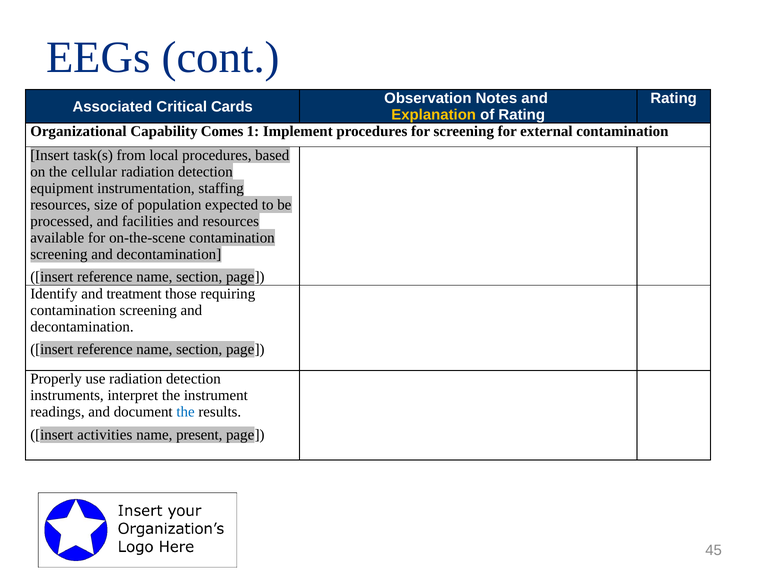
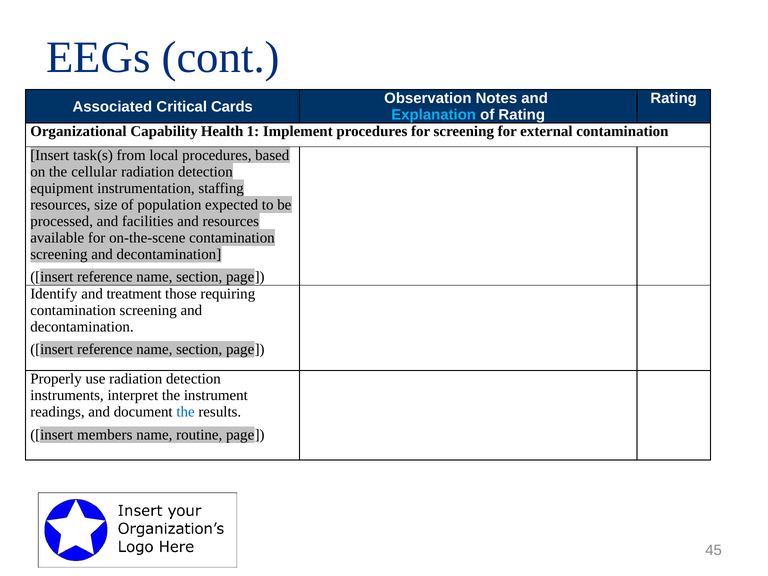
Explanation colour: yellow -> light blue (434, 115)
Comes: Comes -> Health (222, 132)
activities: activities -> members (105, 435)
present: present -> routine (199, 435)
